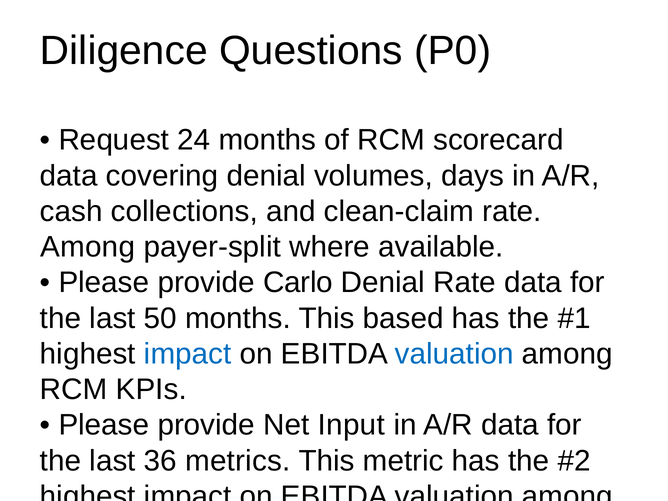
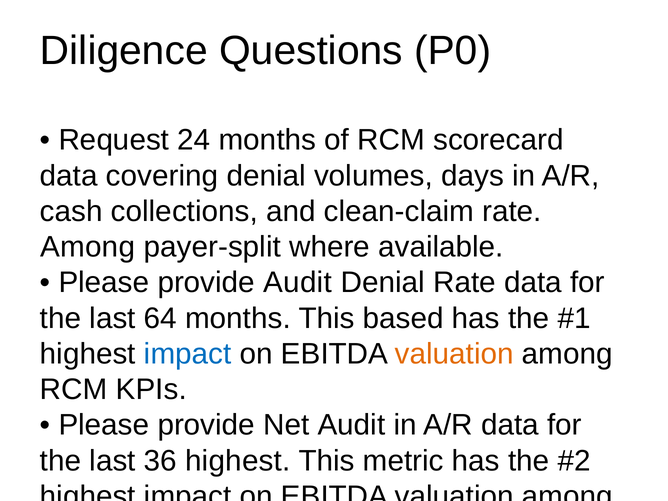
provide Carlo: Carlo -> Audit (298, 283)
50: 50 -> 64 (160, 318)
valuation colour: blue -> orange (454, 354)
Net Input: Input -> Audit (352, 425)
36 metrics: metrics -> highest (238, 461)
